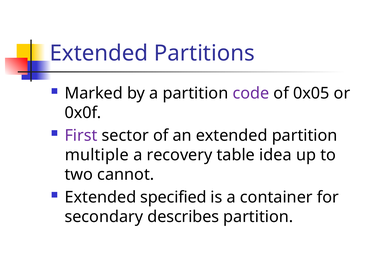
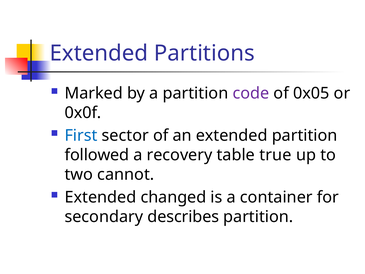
First colour: purple -> blue (81, 135)
multiple: multiple -> followed (97, 155)
idea: idea -> true (275, 155)
specified: specified -> changed (173, 197)
